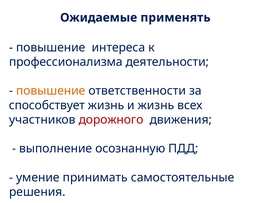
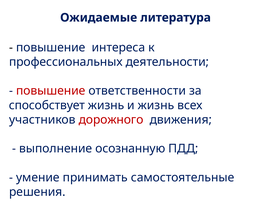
применять: применять -> литература (176, 18)
профессионализма: профессионализма -> профессиональных (66, 62)
повышение colour: orange -> red (51, 91)
